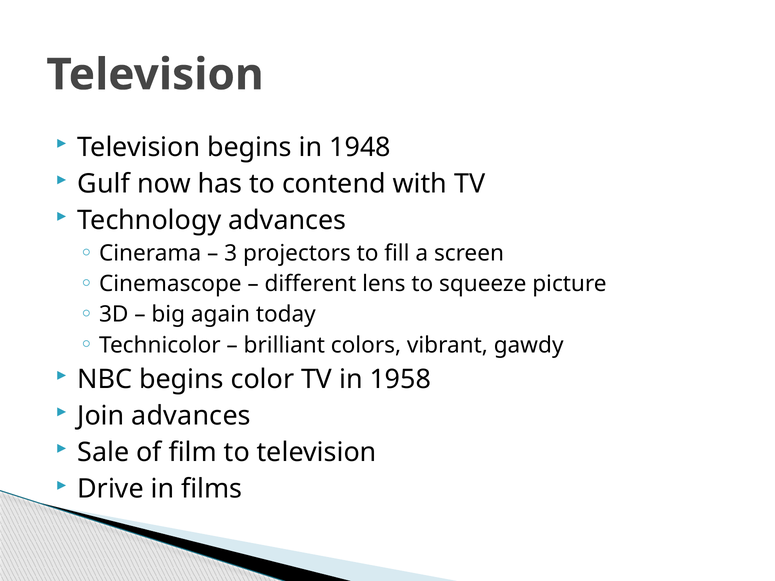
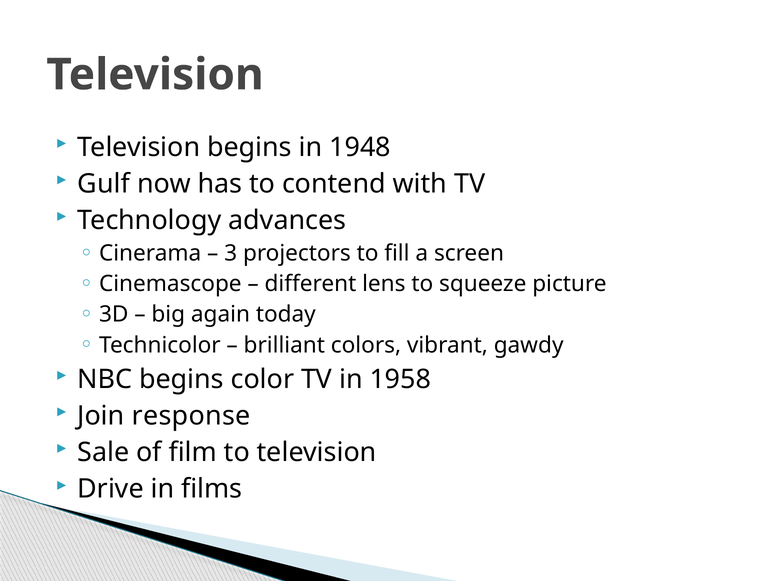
Join advances: advances -> response (191, 416)
